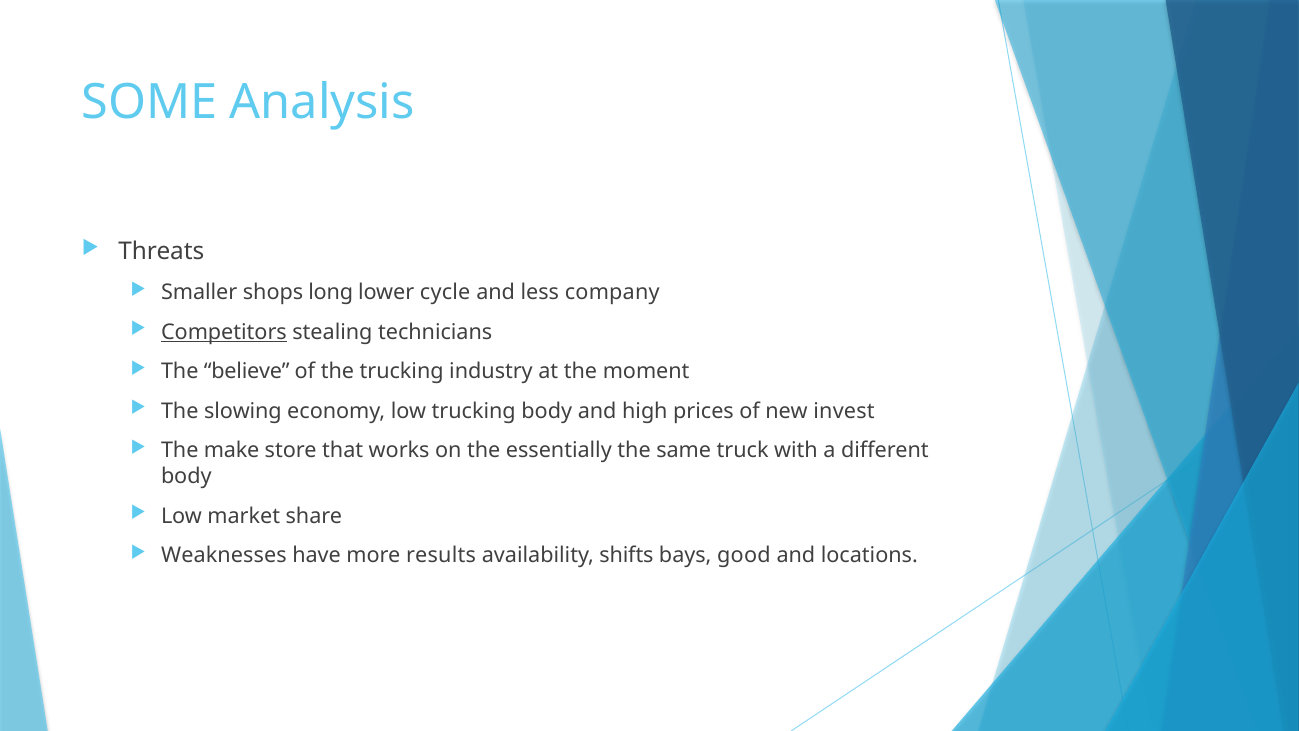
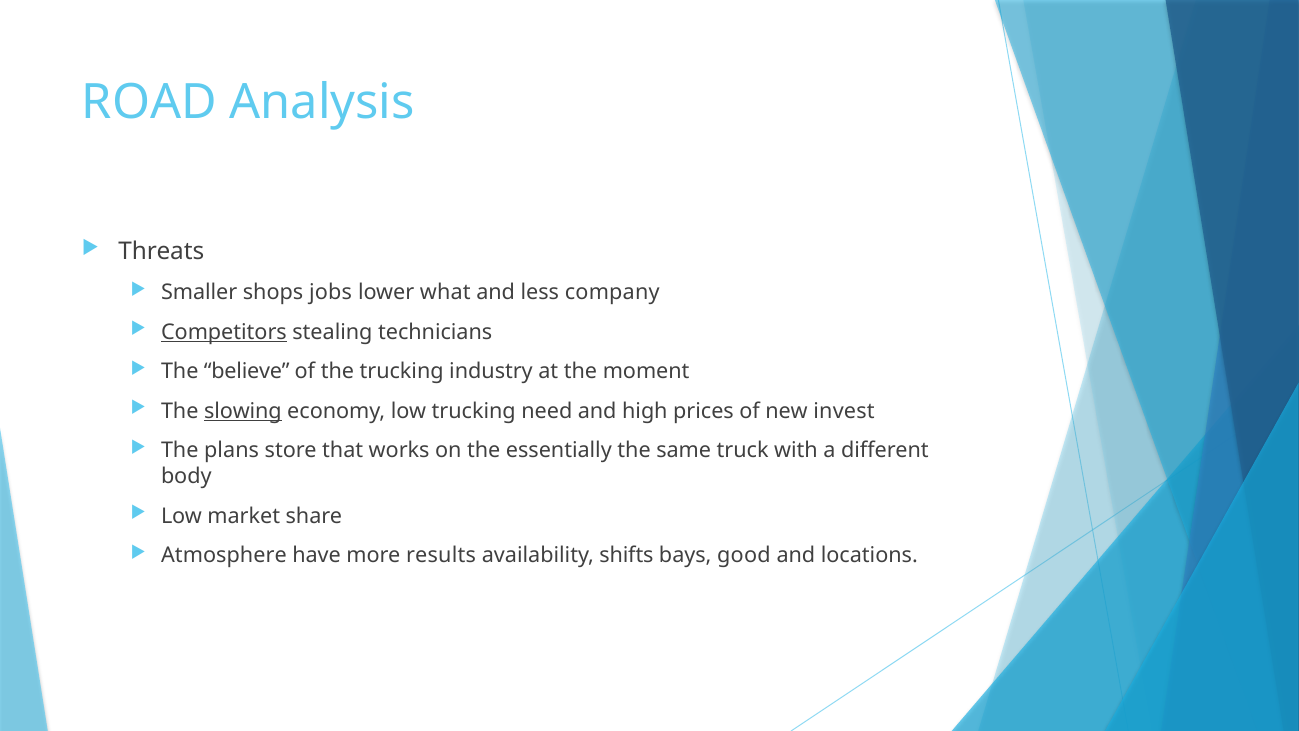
SOME: SOME -> ROAD (149, 102)
long: long -> jobs (331, 292)
cycle: cycle -> what (445, 292)
slowing underline: none -> present (243, 411)
trucking body: body -> need (547, 411)
make: make -> plans (232, 450)
Weaknesses: Weaknesses -> Atmosphere (224, 555)
